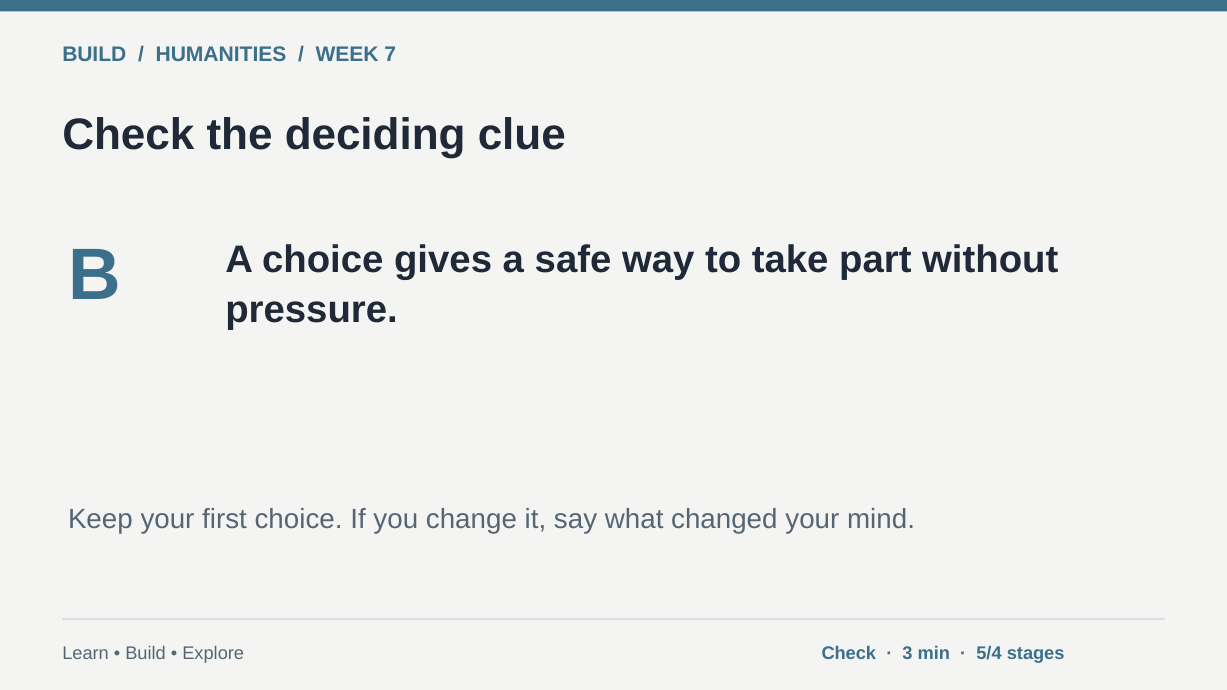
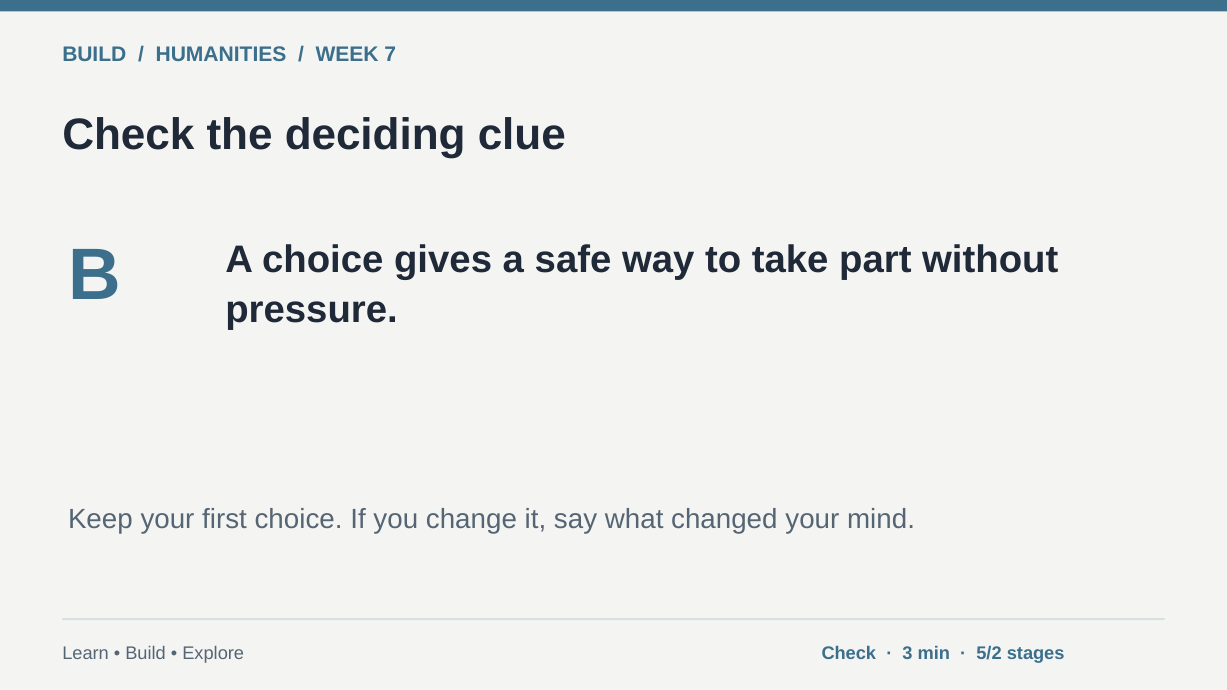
5/4: 5/4 -> 5/2 (989, 653)
